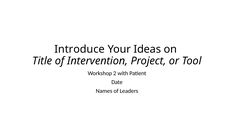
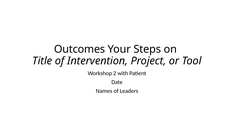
Introduce: Introduce -> Outcomes (80, 49)
Ideas: Ideas -> Steps (147, 49)
